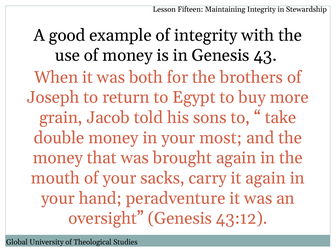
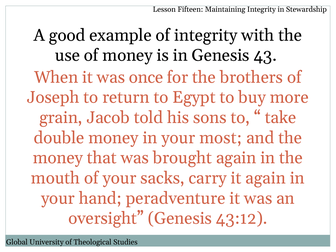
both: both -> once (146, 77)
